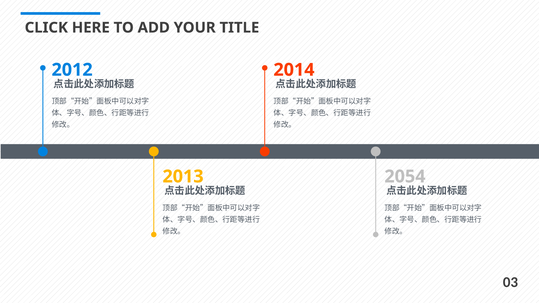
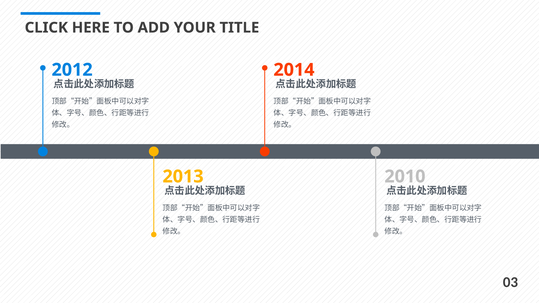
2054: 2054 -> 2010 (405, 177)
